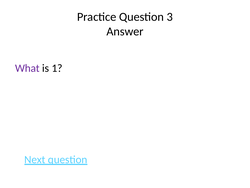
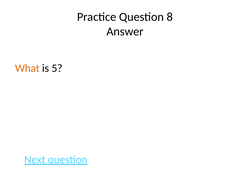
3: 3 -> 8 (170, 17)
What colour: purple -> orange (27, 68)
1: 1 -> 5 (57, 68)
